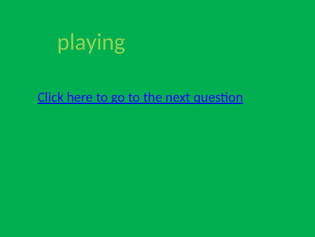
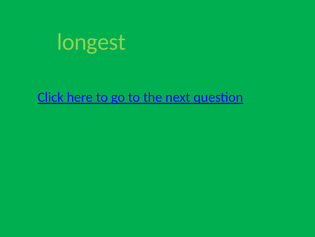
playing: playing -> longest (91, 42)
